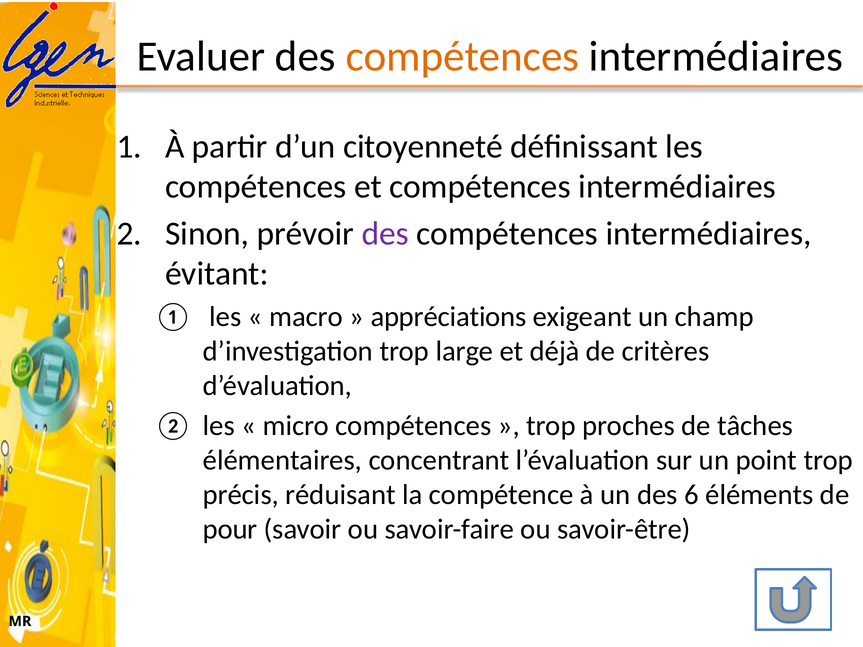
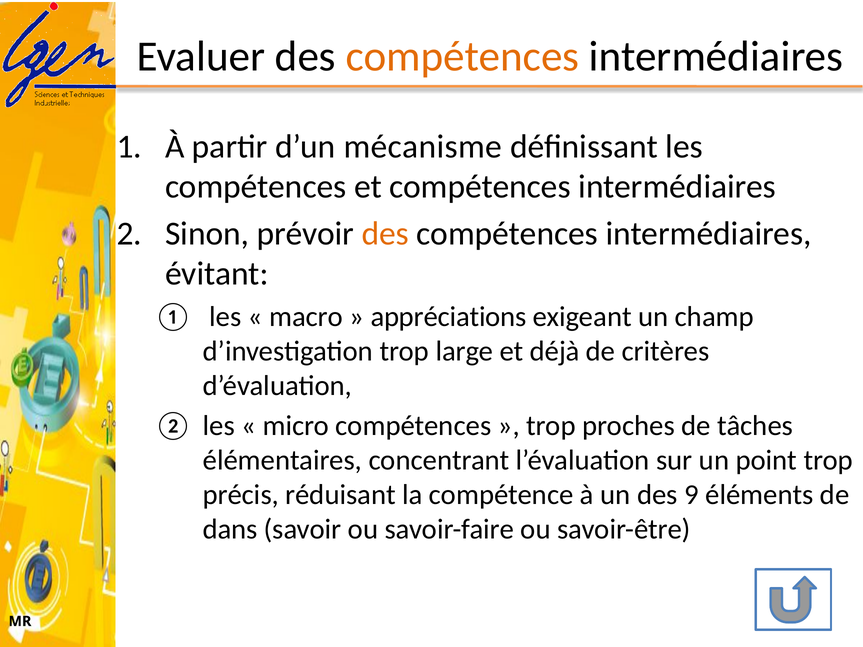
citoyenneté: citoyenneté -> mécanisme (423, 147)
des colour: purple -> orange (385, 234)
6: 6 -> 9 (691, 495)
pour: pour -> dans (230, 530)
